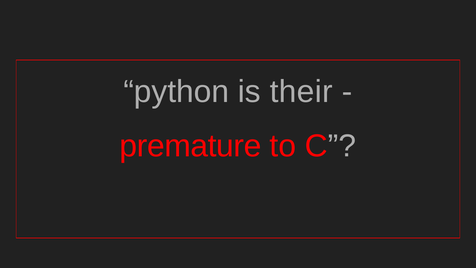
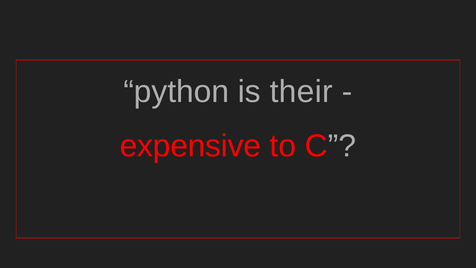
premature: premature -> expensive (190, 146)
